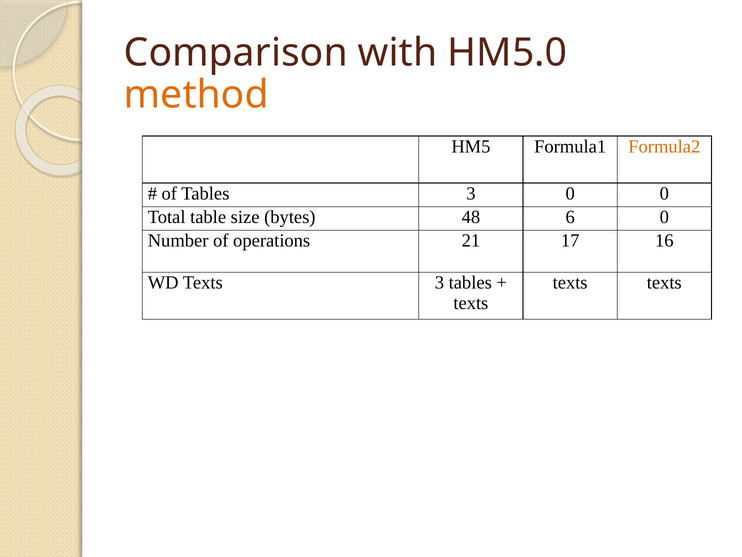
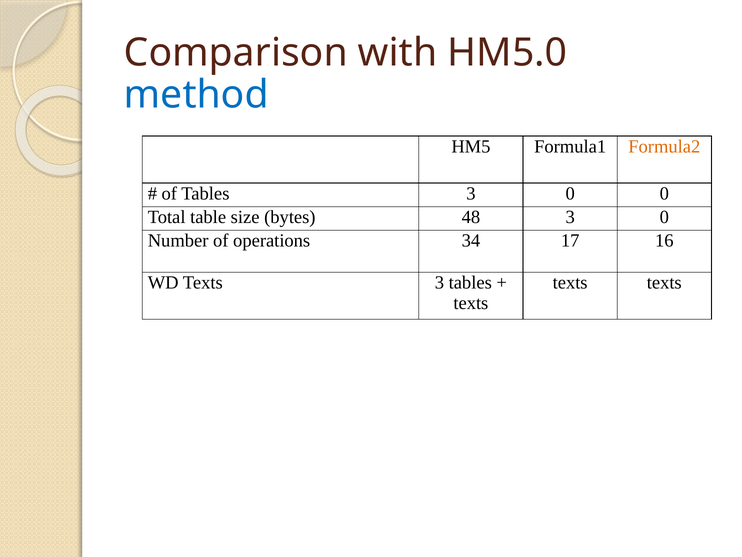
method colour: orange -> blue (196, 95)
48 6: 6 -> 3 (570, 217)
21: 21 -> 34 (471, 240)
